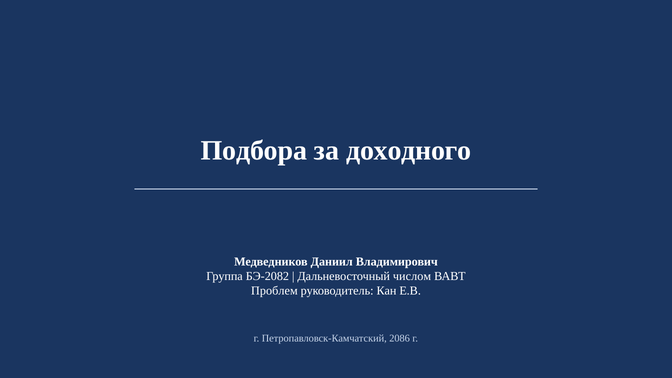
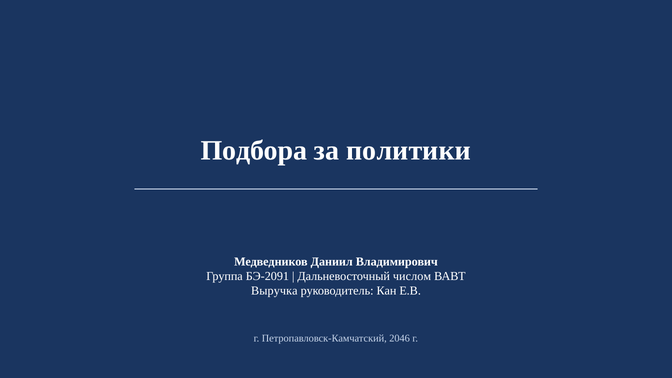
доходного: доходного -> политики (409, 151)
БЭ-2082: БЭ-2082 -> БЭ-2091 (267, 276)
Проблем: Проблем -> Выручка (274, 291)
2086: 2086 -> 2046 (400, 338)
